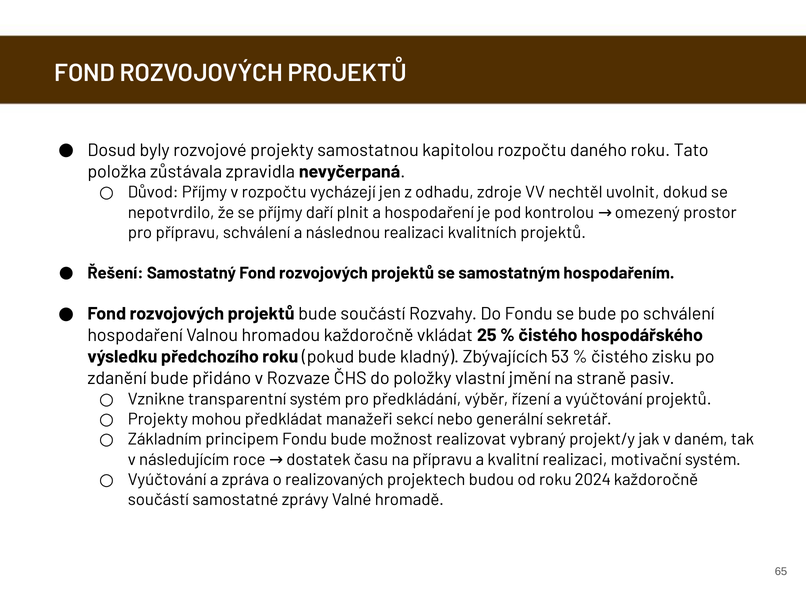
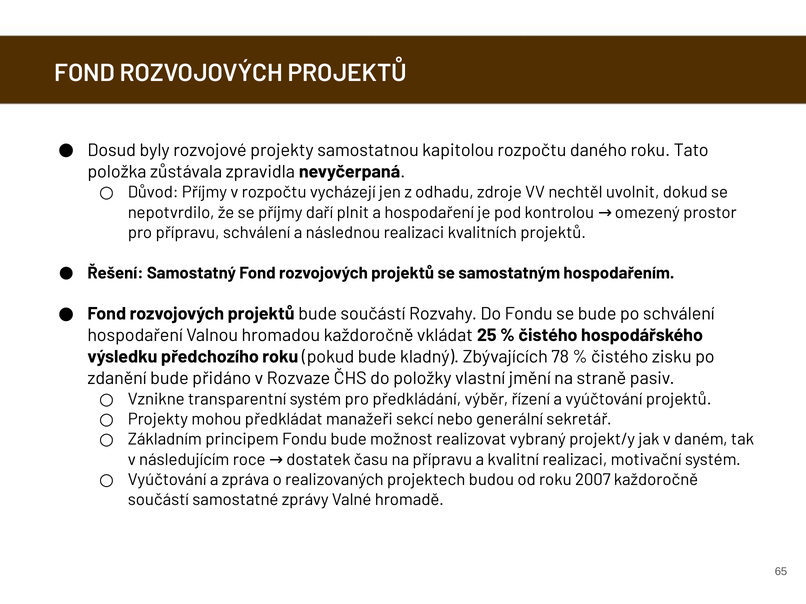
53: 53 -> 78 (560, 357)
2024: 2024 -> 2007 (593, 480)
